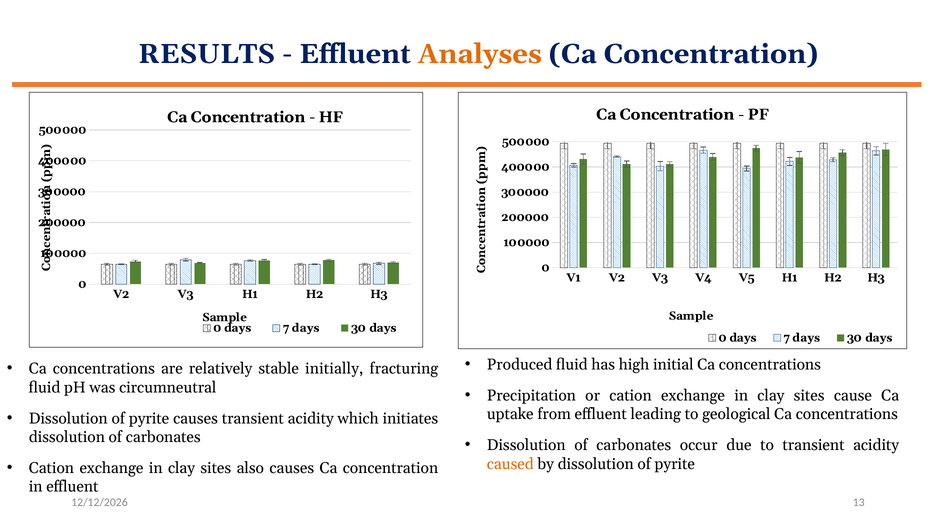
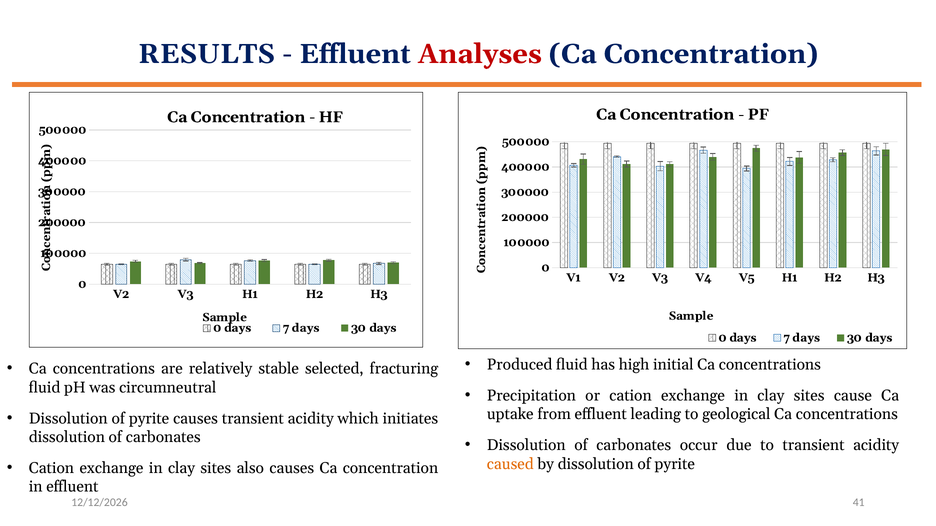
Analyses colour: orange -> red (480, 54)
initially: initially -> selected (334, 369)
13: 13 -> 41 (859, 503)
